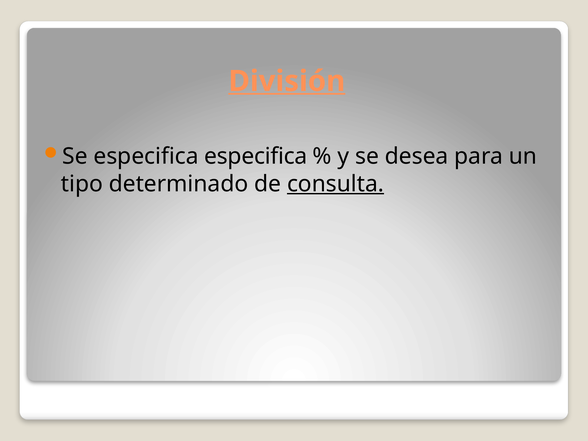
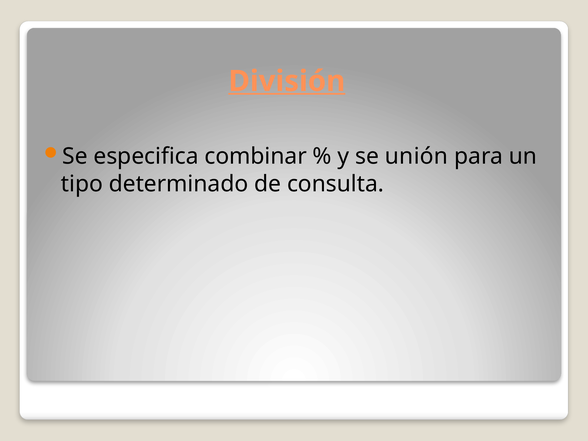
especifica especifica: especifica -> combinar (256, 156)
desea: desea -> unión (416, 156)
consulta underline: present -> none (336, 184)
